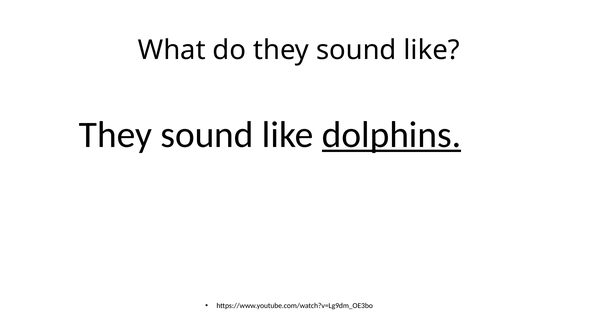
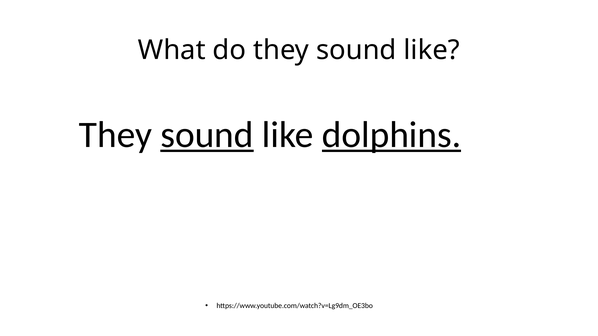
sound underline: none -> present (207, 135)
